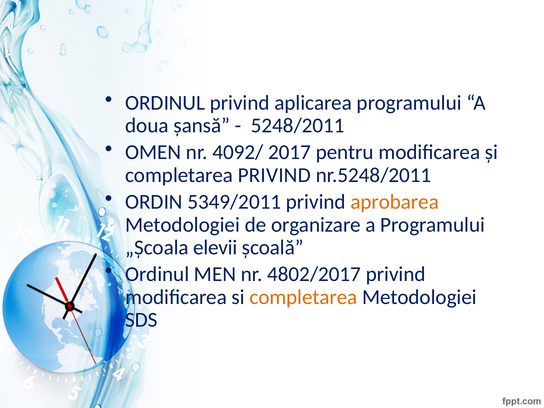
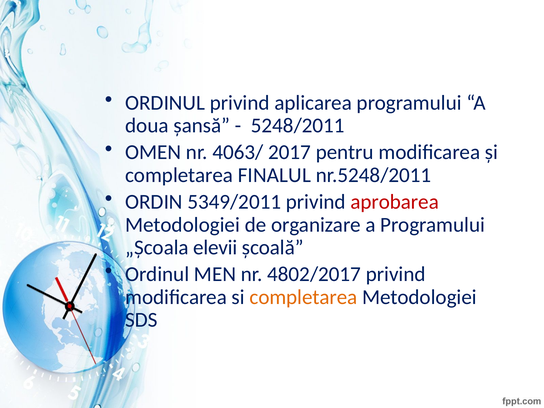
4092/: 4092/ -> 4063/ (238, 152)
completarea PRIVIND: PRIVIND -> FINALUL (274, 175)
aprobarea colour: orange -> red (395, 202)
